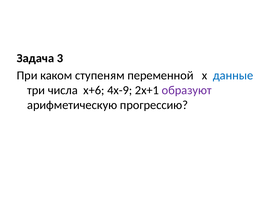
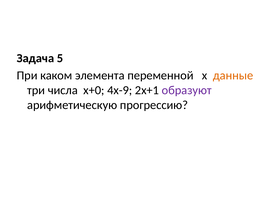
3: 3 -> 5 (60, 58)
ступеням: ступеням -> элемента (100, 76)
данные colour: blue -> orange (233, 76)
х+6: х+6 -> х+0 (94, 90)
